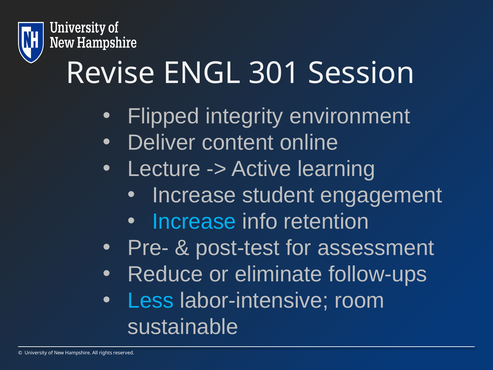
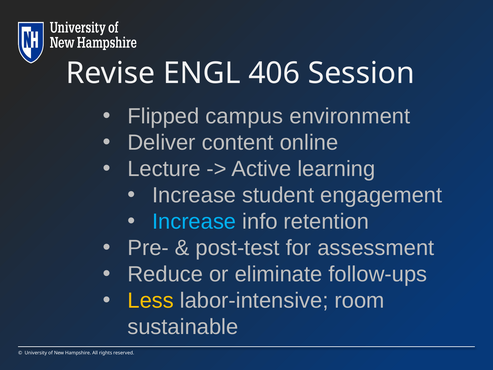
301: 301 -> 406 (274, 73)
integrity: integrity -> campus (244, 116)
Less colour: light blue -> yellow (151, 300)
